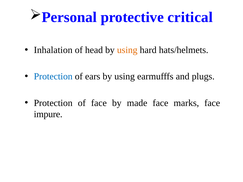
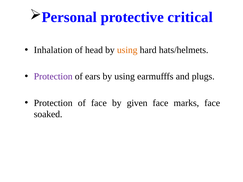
Protection colour: blue -> purple (53, 77)
made: made -> given (137, 103)
impure: impure -> soaked (48, 114)
